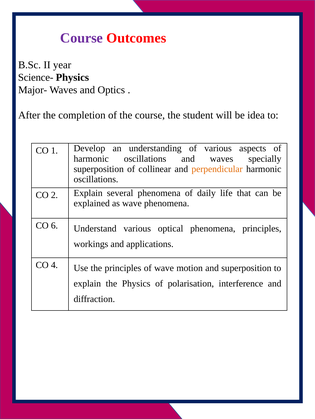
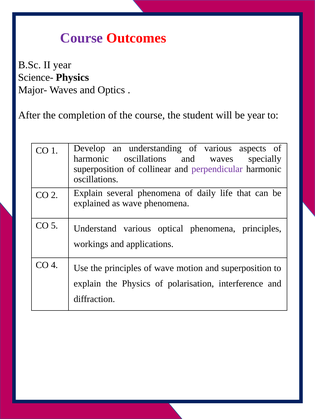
be idea: idea -> year (256, 115)
perpendicular colour: orange -> purple (217, 169)
6: 6 -> 5 (54, 226)
